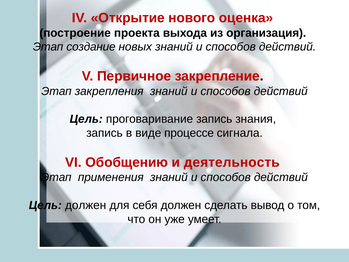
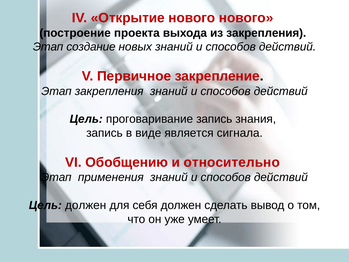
нового оценка: оценка -> нового (246, 18)
из организация: организация -> закрепления (266, 33)
процессе: процессе -> является (189, 133)
деятельность: деятельность -> относительно (232, 162)
